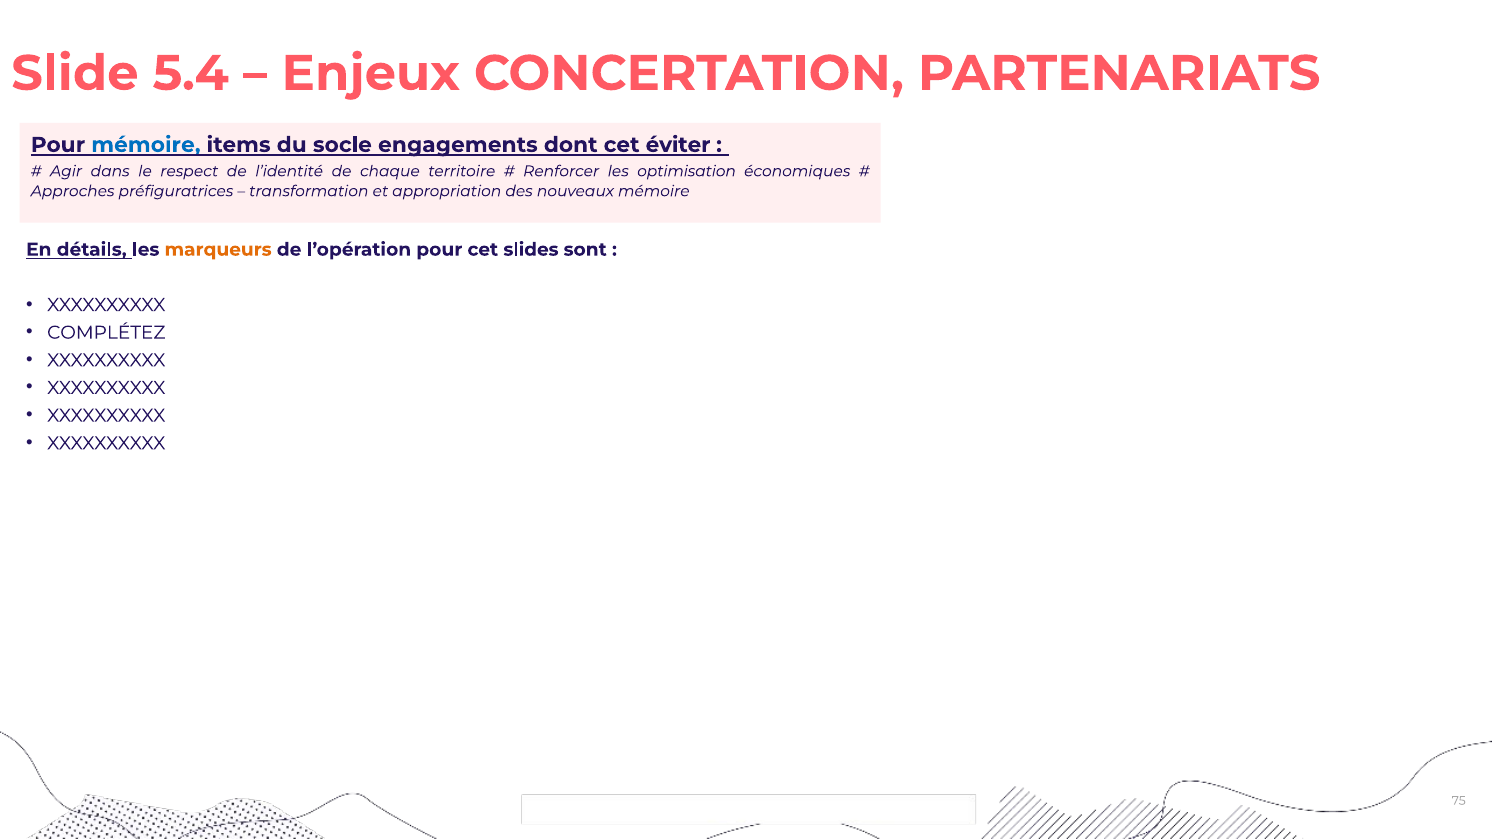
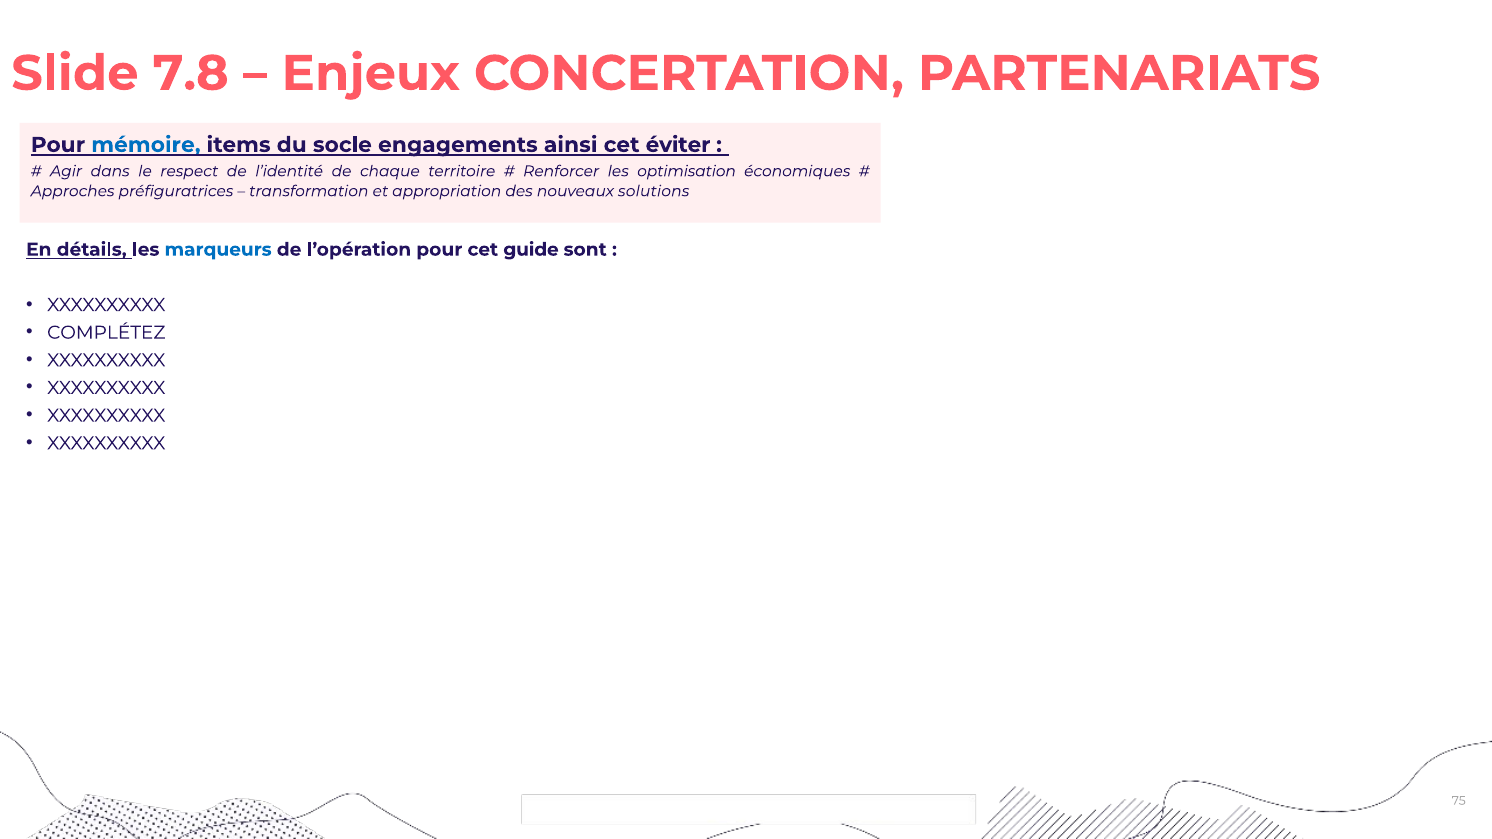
5.4: 5.4 -> 7.8 (191, 73)
dont: dont -> ainsi (571, 145)
nouveaux mémoire: mémoire -> solutions (654, 191)
marqueurs colour: orange -> blue (218, 250)
slides: slides -> guide (531, 250)
